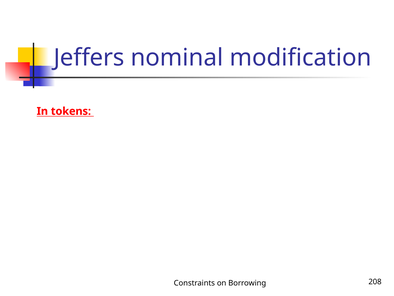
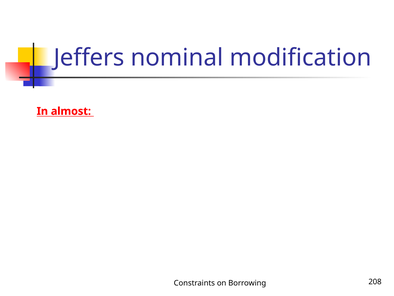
tokens: tokens -> almost (71, 111)
